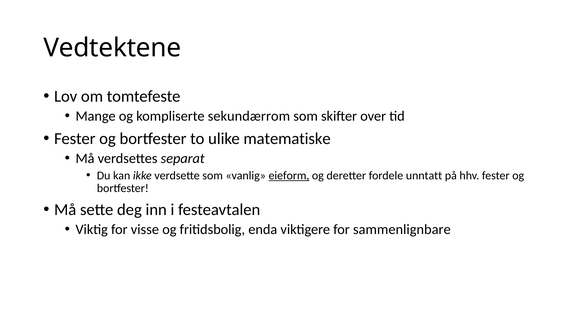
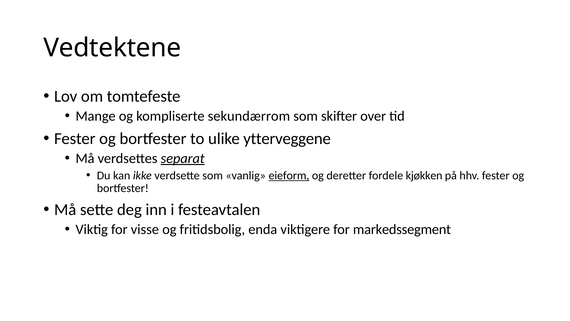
matematiske: matematiske -> ytterveggene (287, 139)
separat underline: none -> present (183, 158)
unntatt: unntatt -> kjøkken (424, 175)
sammenlignbare: sammenlignbare -> markedssegment (402, 229)
